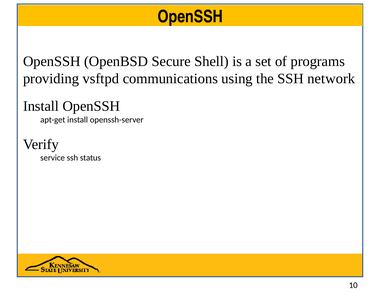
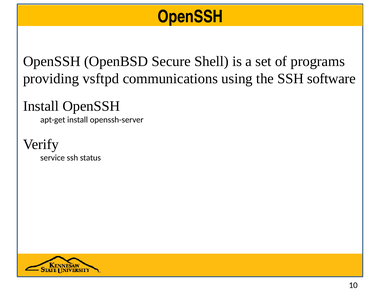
network: network -> software (331, 78)
